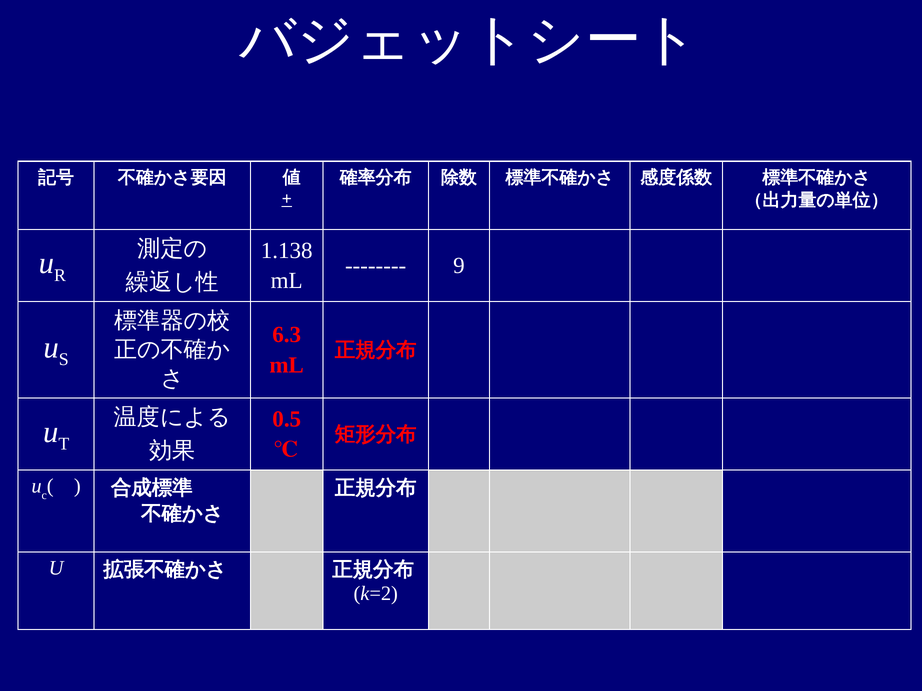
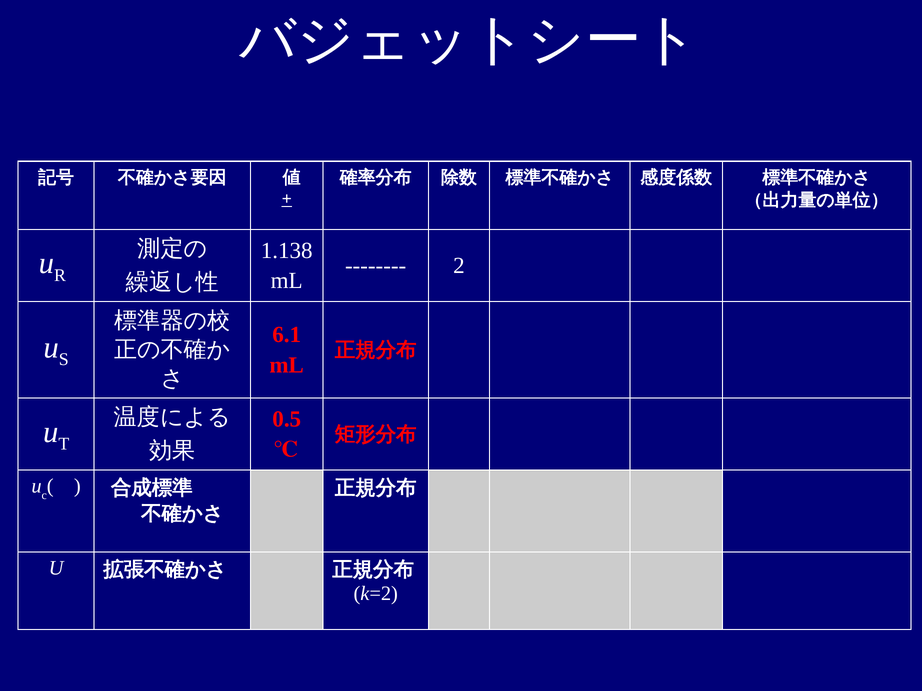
9: 9 -> 2 (459, 266)
6.3: 6.3 -> 6.1 (287, 335)
